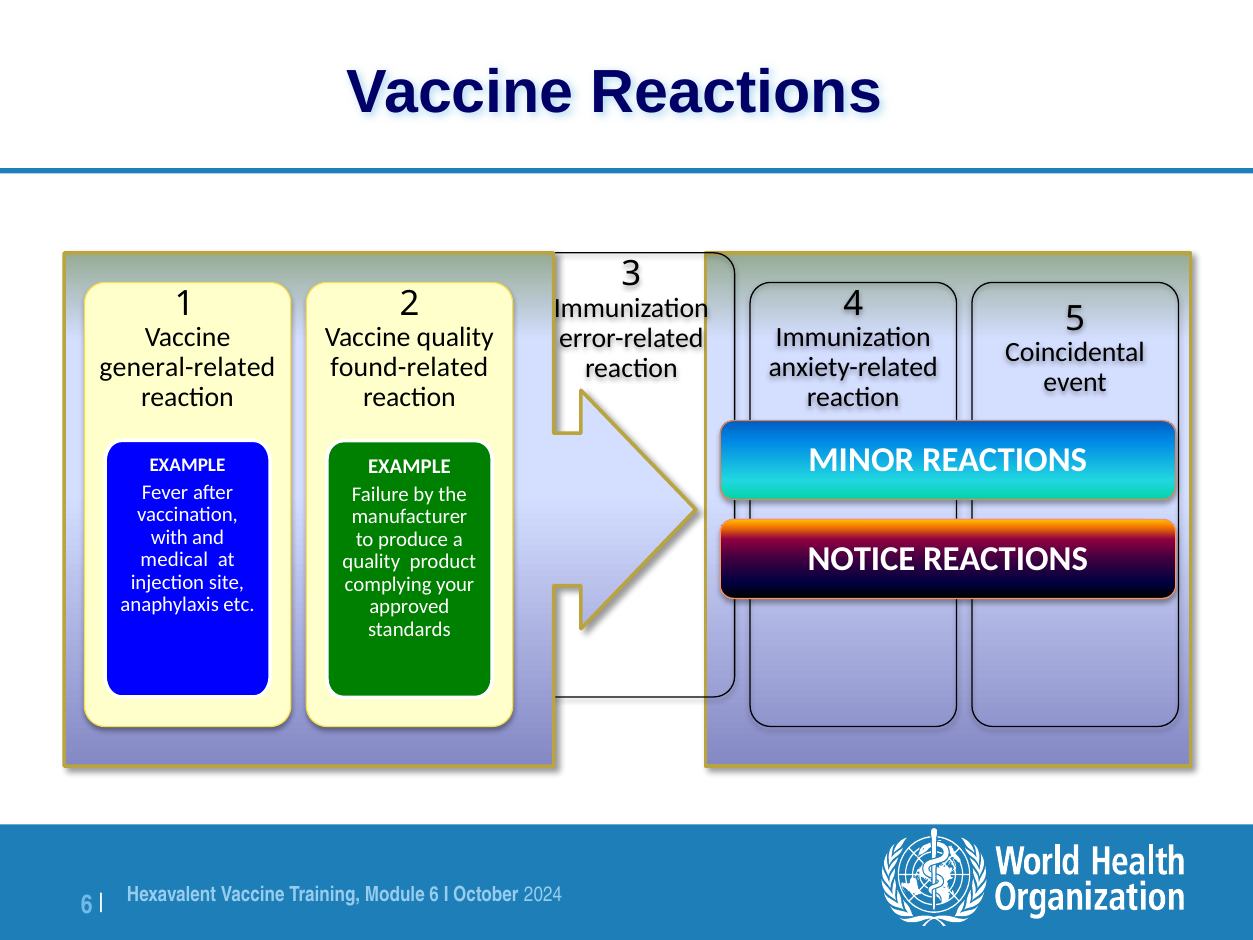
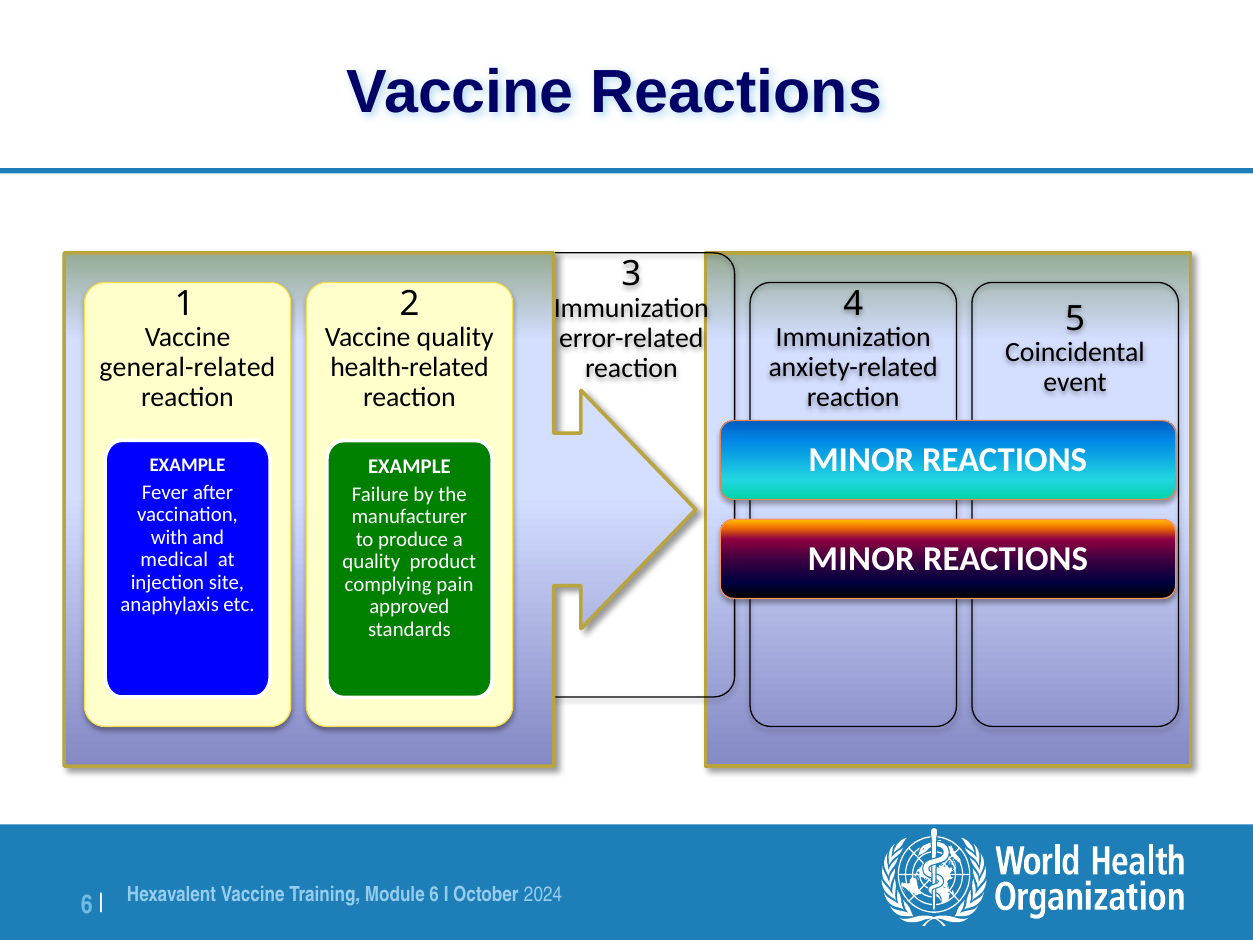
found-related: found-related -> health-related (409, 368)
NOTICE: NOTICE -> MINOR (861, 559)
your: your -> pain (455, 584)
